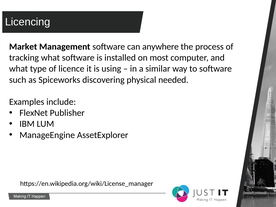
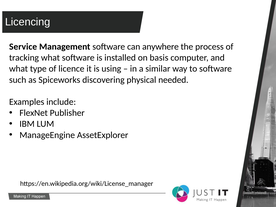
Market: Market -> Service (23, 47)
most: most -> basis (159, 58)
